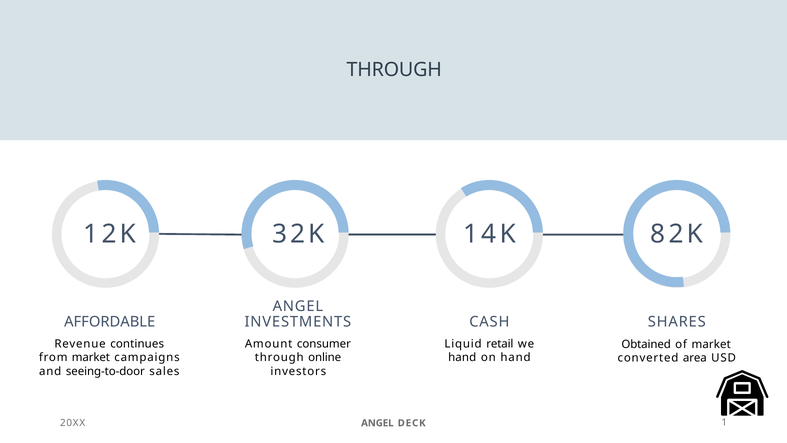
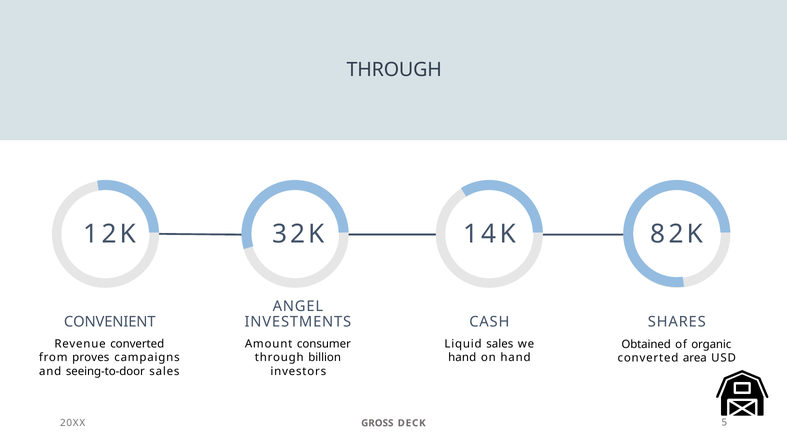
AFFORDABLE: AFFORDABLE -> CONVENIENT (110, 322)
Revenue continues: continues -> converted (137, 343)
Liquid retail: retail -> sales (500, 344)
of market: market -> organic (711, 344)
from market: market -> proves (91, 357)
online: online -> billion (325, 357)
20XX ANGEL: ANGEL -> GROSS (377, 423)
1: 1 -> 5 (724, 422)
